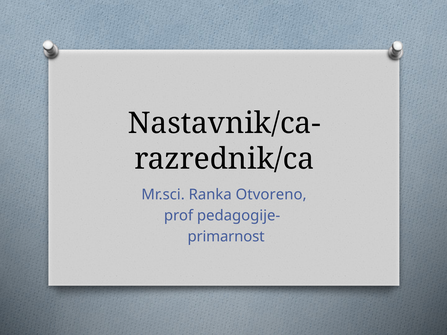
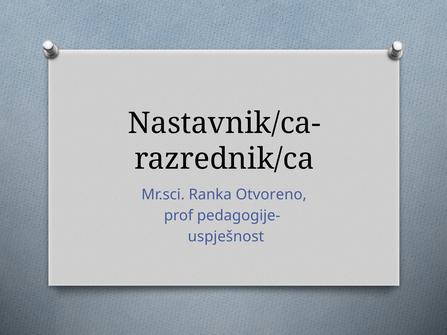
primarnost: primarnost -> uspješnost (226, 237)
